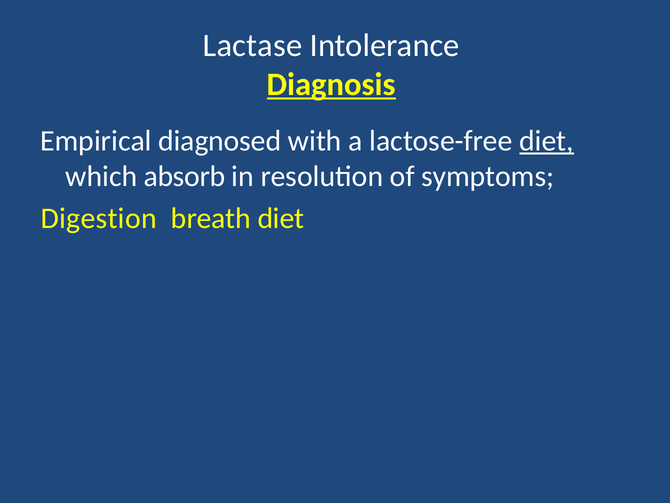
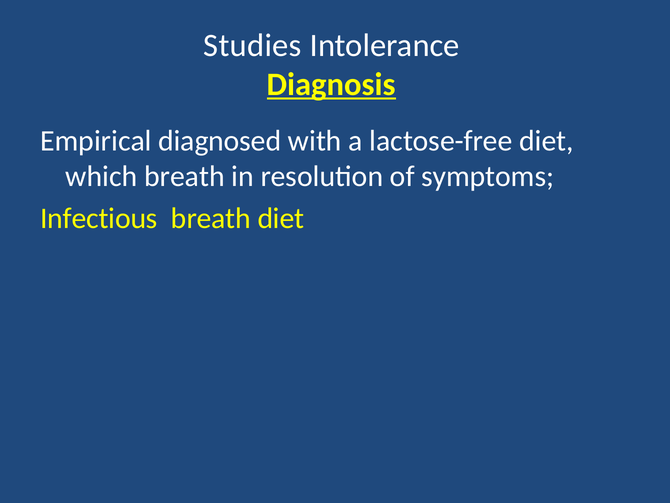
Lactase: Lactase -> Studies (252, 45)
diet underline: present -> none (547, 141)
which absorb: absorb -> breath (184, 176)
Digestion: Digestion -> Infectious (99, 218)
